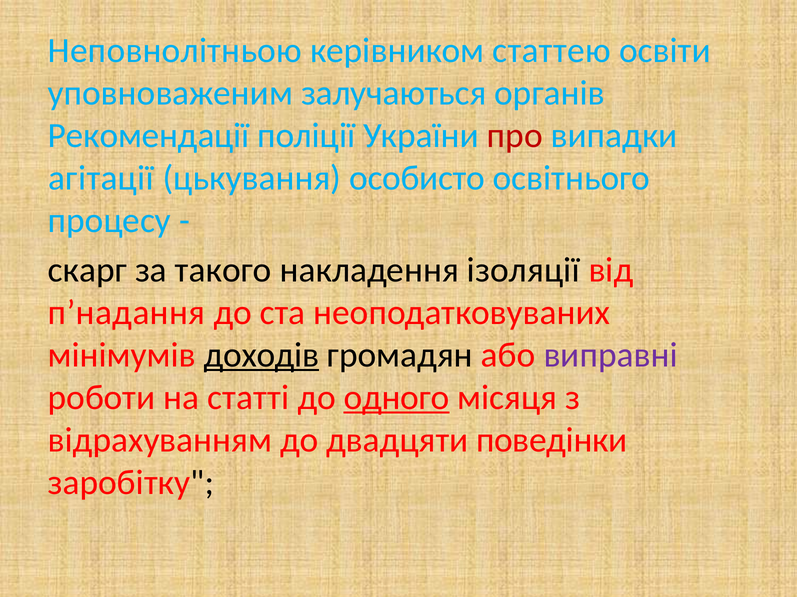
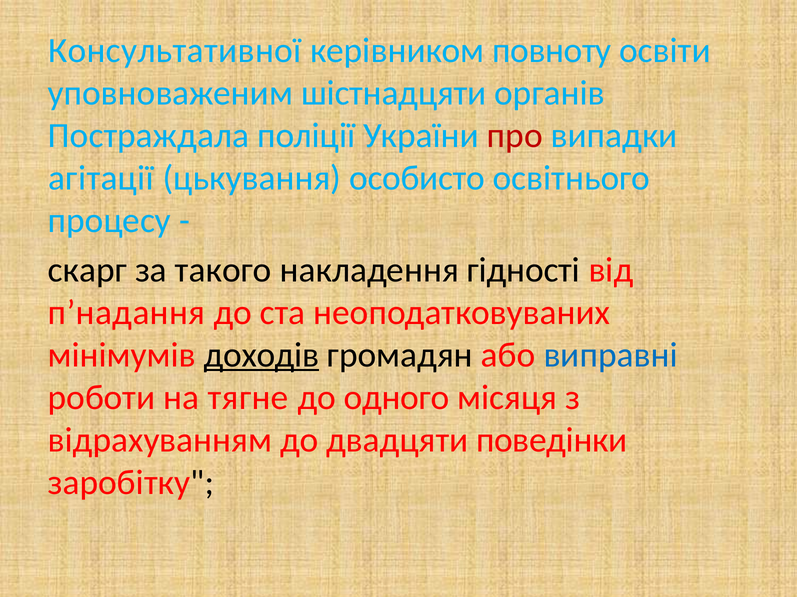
Неповнолітньою: Неповнолітньою -> Консультативної (175, 50)
статтею: статтею -> повноту (552, 50)
залучаються: залучаються -> шістнадцяти (394, 93)
Рекомендації: Рекомендації -> Постраждала (148, 136)
ізоляції: ізоляції -> гідності (523, 270)
виправні colour: purple -> blue (611, 355)
статті: статті -> тягне (248, 398)
одного underline: present -> none (397, 398)
